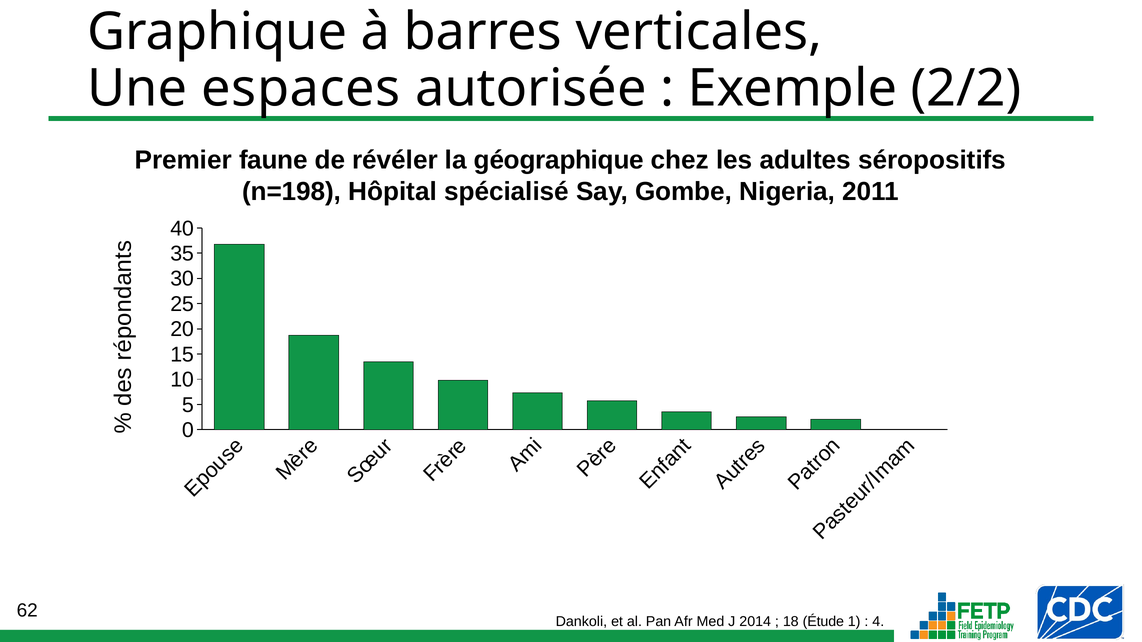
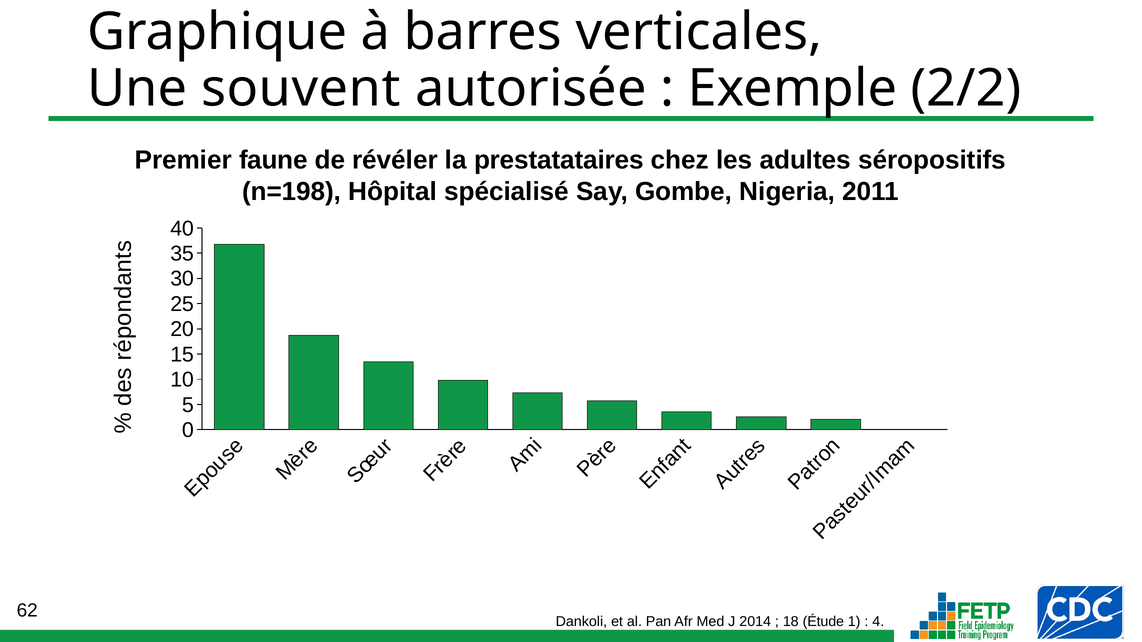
espaces: espaces -> souvent (301, 89)
géographique: géographique -> prestatataires (559, 160)
